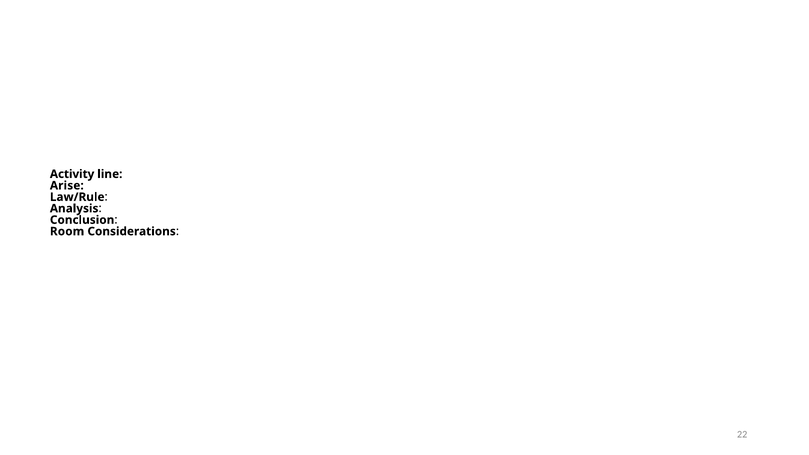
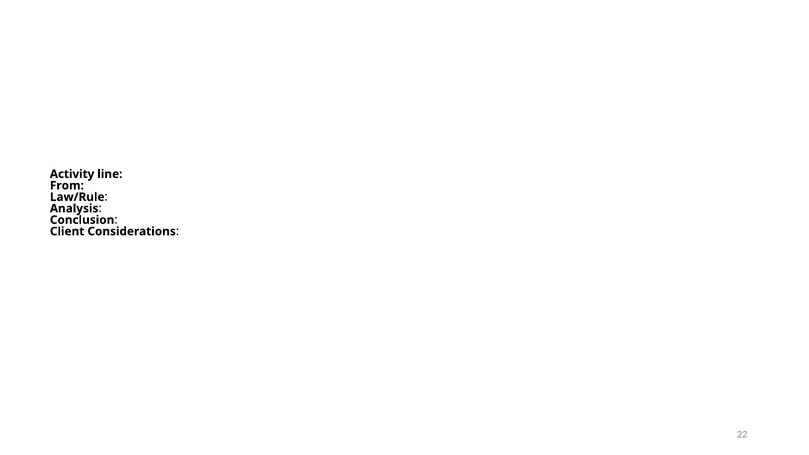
Arise: Arise -> From (67, 186)
Room: Room -> Client (67, 231)
